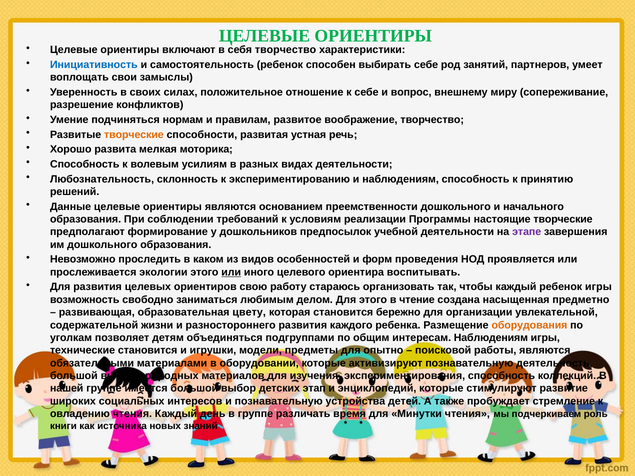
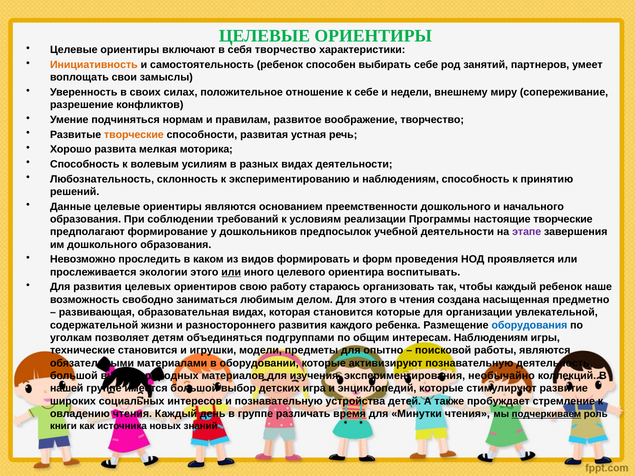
Инициативность colour: blue -> orange (94, 65)
вопрос: вопрос -> недели (411, 92)
особенностей: особенностей -> формировать (313, 260)
ребенок игры: игры -> наше (598, 287)
в чтение: чтение -> чтения (417, 300)
образовательная цвету: цвету -> видах (249, 312)
становится бережно: бережно -> которые (398, 312)
оборудования colour: orange -> blue (529, 325)
экспериментирования способность: способность -> необычайно (501, 376)
этап: этап -> игра (314, 389)
подчеркиваем underline: none -> present (546, 414)
